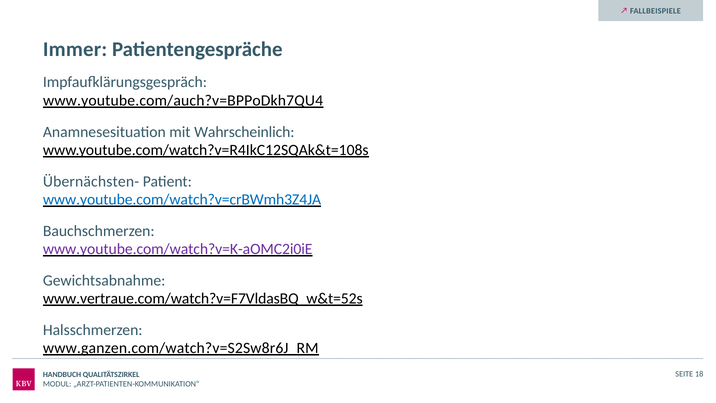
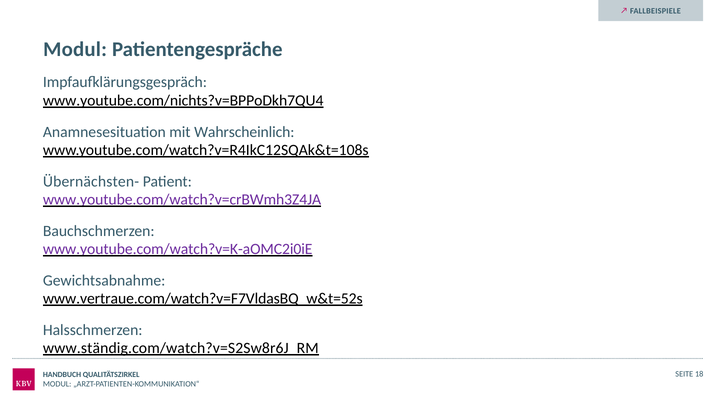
Immer: Immer -> Modul (75, 49)
www.youtube.com/auch?v=BPPoDkh7QU4: www.youtube.com/auch?v=BPPoDkh7QU4 -> www.youtube.com/nichts?v=BPPoDkh7QU4 (183, 100)
www.youtube.com/watch?v=crBWmh3Z4JA colour: blue -> purple (182, 199)
www.ganzen.com/watch?v=S2Sw8r6J_RM: www.ganzen.com/watch?v=S2Sw8r6J_RM -> www.ständig.com/watch?v=S2Sw8r6J_RM (181, 348)
